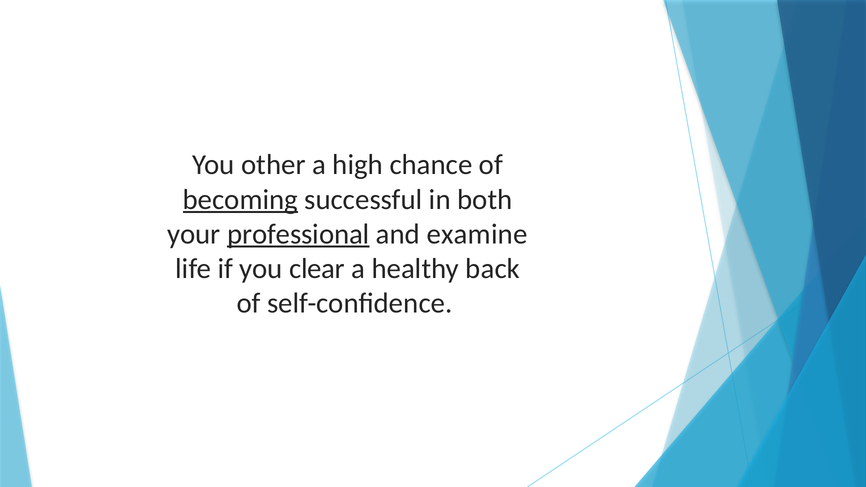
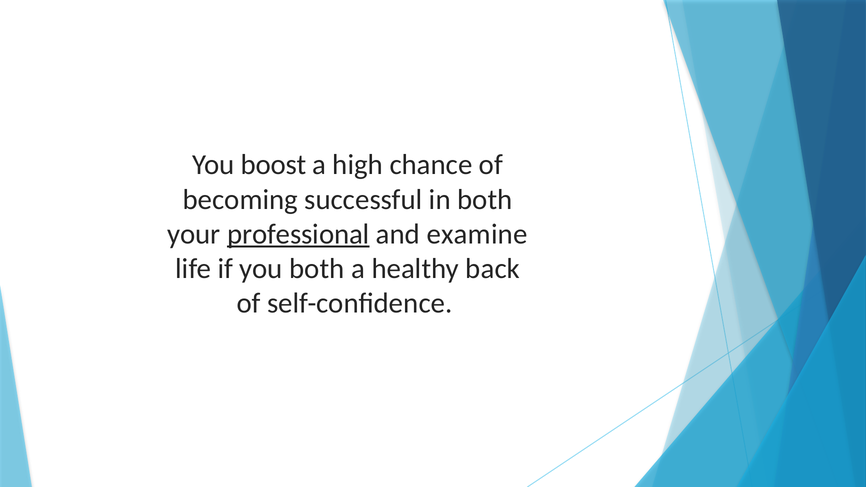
other: other -> boost (274, 165)
becoming underline: present -> none (240, 200)
you clear: clear -> both (317, 269)
